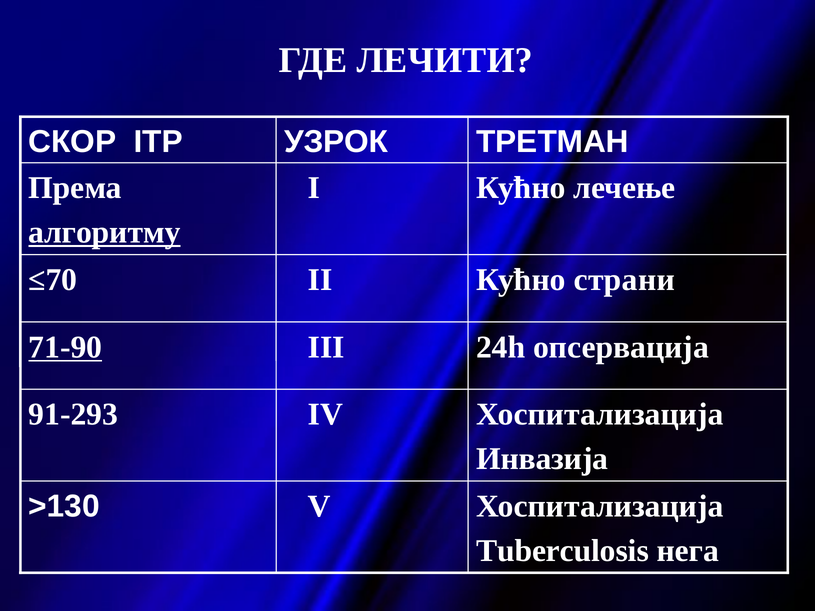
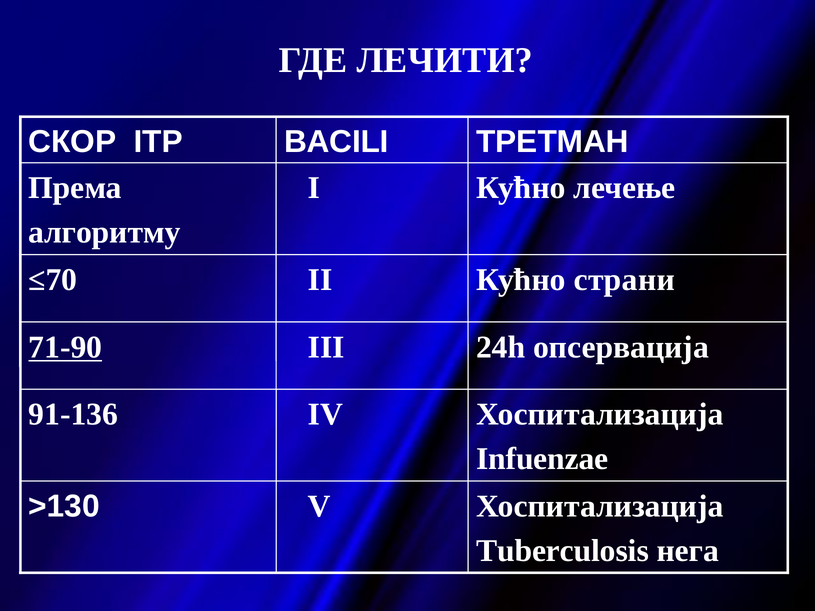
УЗРОК: УЗРОК -> BACILI (336, 142)
алгоритму underline: present -> none (104, 232)
91-293: 91-293 -> 91-136 (73, 415)
Инвазија: Инвазија -> Infuenzae (542, 459)
